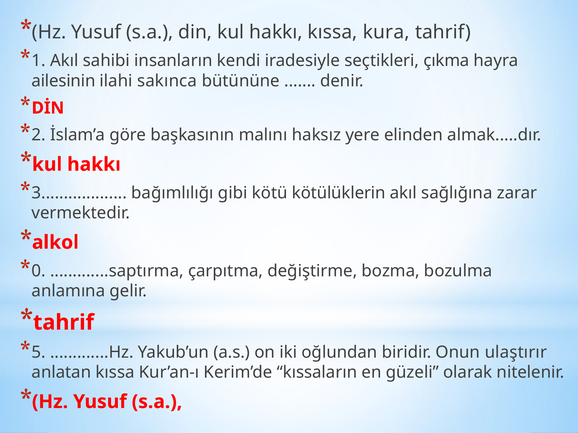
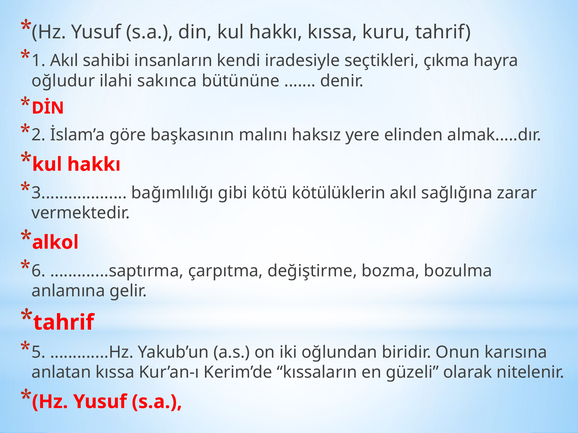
kura: kura -> kuru (386, 32)
ailesinin: ailesinin -> oğludur (63, 81)
0: 0 -> 6 (39, 271)
ulaştırır: ulaştırır -> karısına (516, 353)
